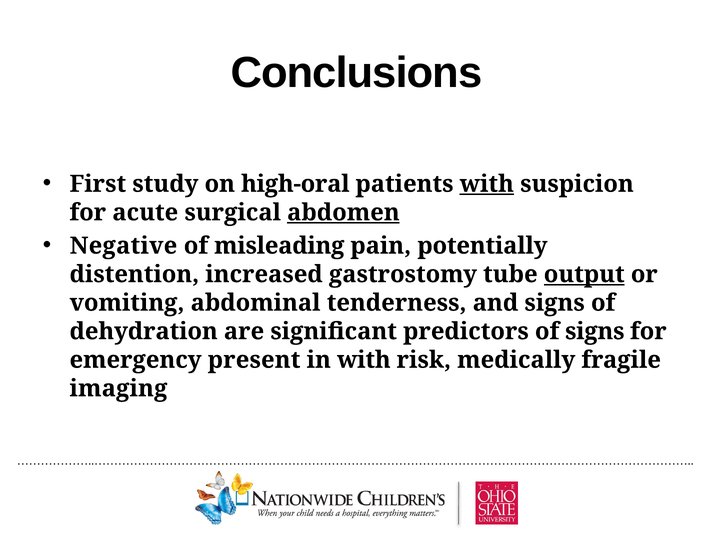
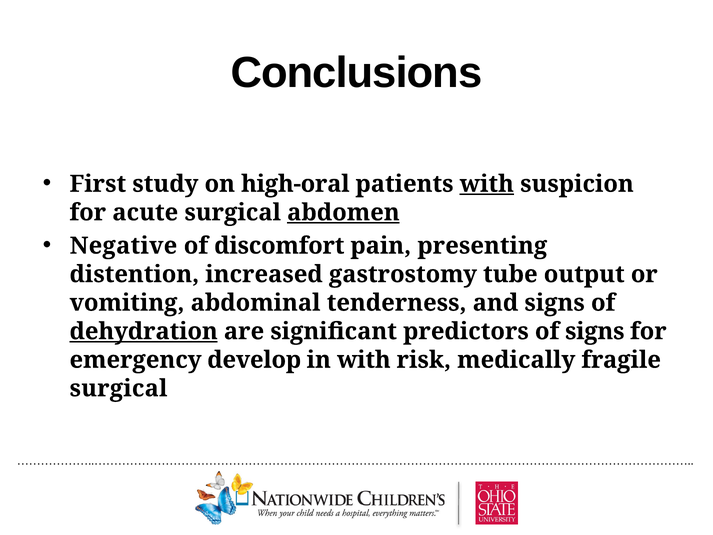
misleading: misleading -> discomfort (279, 246)
potentially: potentially -> presenting (482, 246)
output underline: present -> none (584, 274)
dehydration underline: none -> present (144, 331)
present: present -> develop (254, 360)
imaging: imaging -> surgical (118, 388)
